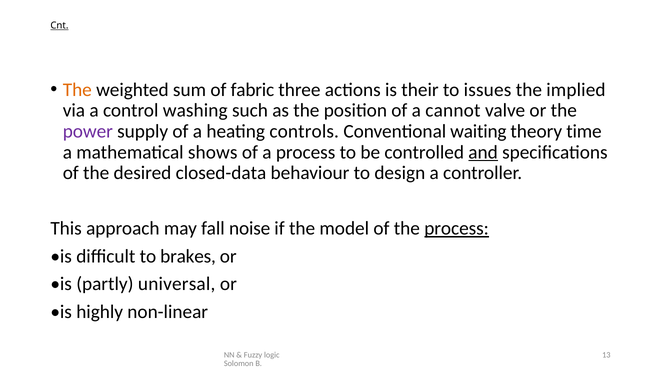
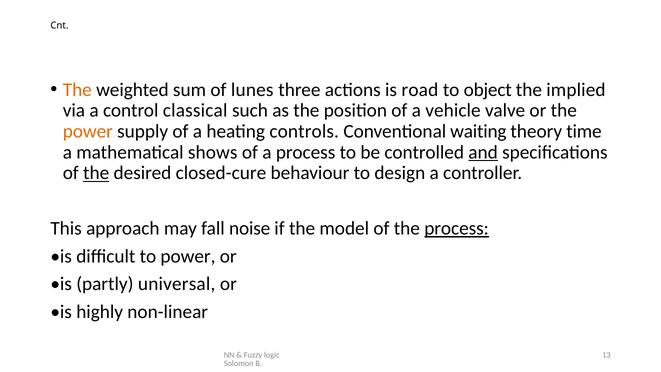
Cnt underline: present -> none (59, 26)
fabric: fabric -> lunes (252, 90)
their: their -> road (420, 90)
issues: issues -> object (488, 90)
washing: washing -> classical (195, 110)
cannot: cannot -> vehicle (453, 110)
power colour: purple -> orange (88, 131)
the underline: none -> present (96, 173)
closed-data: closed-data -> closed-cure (221, 173)
to brakes: brakes -> power (188, 256)
